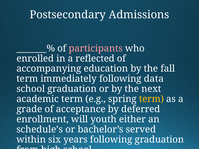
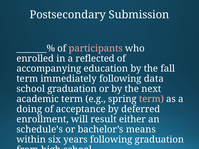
Admissions: Admissions -> Submission (139, 15)
term colour: yellow -> pink (151, 99)
grade: grade -> doing (29, 109)
youth: youth -> result (104, 119)
served: served -> means (141, 130)
